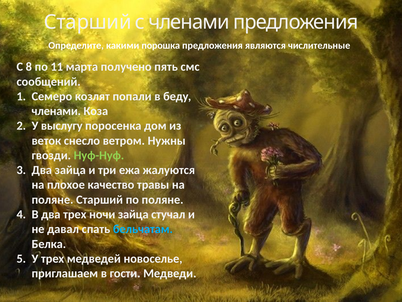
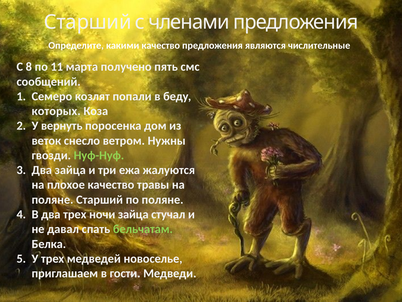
какими порошка: порошка -> качество (161, 45)
членами: членами -> которых (56, 111)
выслугу: выслугу -> вернуть (62, 126)
бельчатам colour: light blue -> light green (143, 229)
